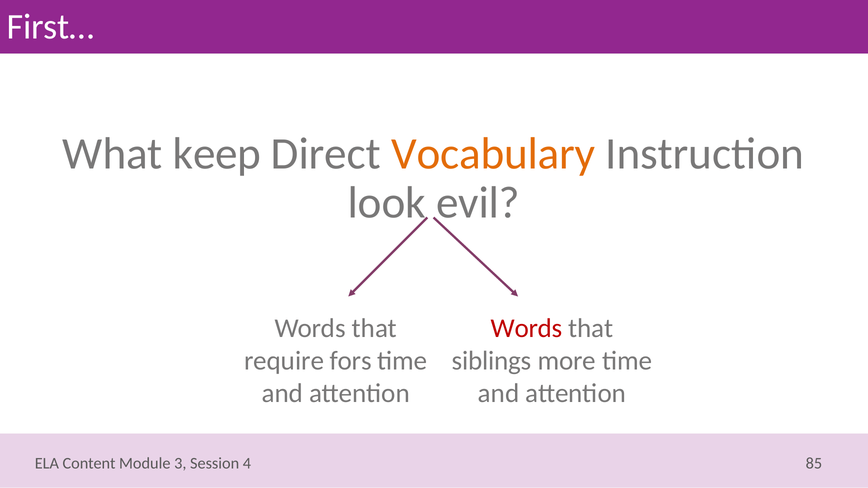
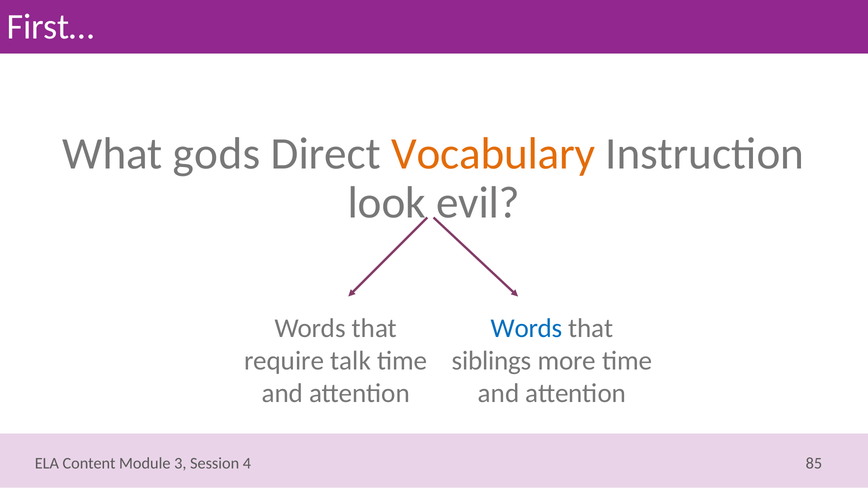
keep: keep -> gods (217, 154)
Words colour: red -> blue (526, 329)
fors: fors -> talk (351, 361)
